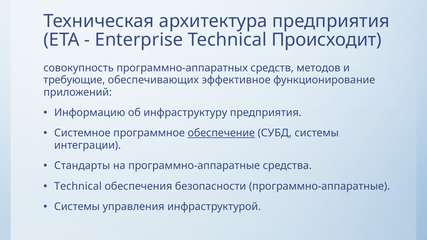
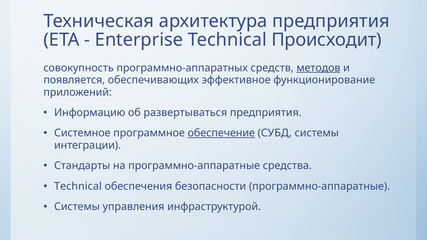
методов underline: none -> present (318, 68)
требующие: требующие -> появляется (74, 80)
инфраструктуру: инфраструктуру -> развертываться (185, 113)
